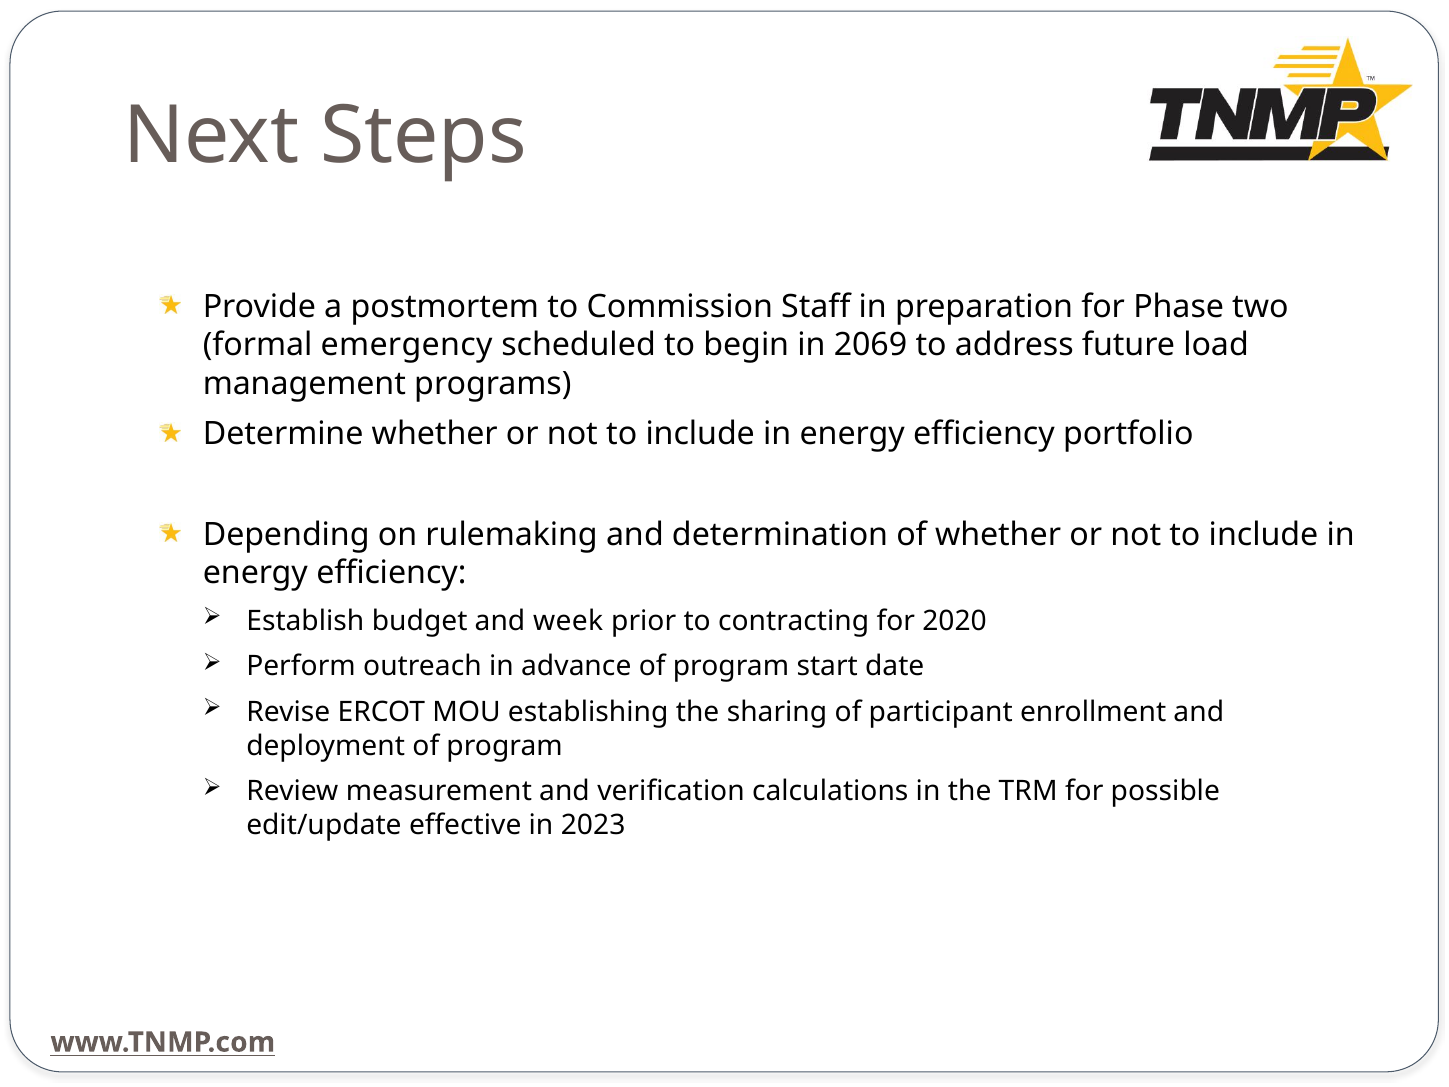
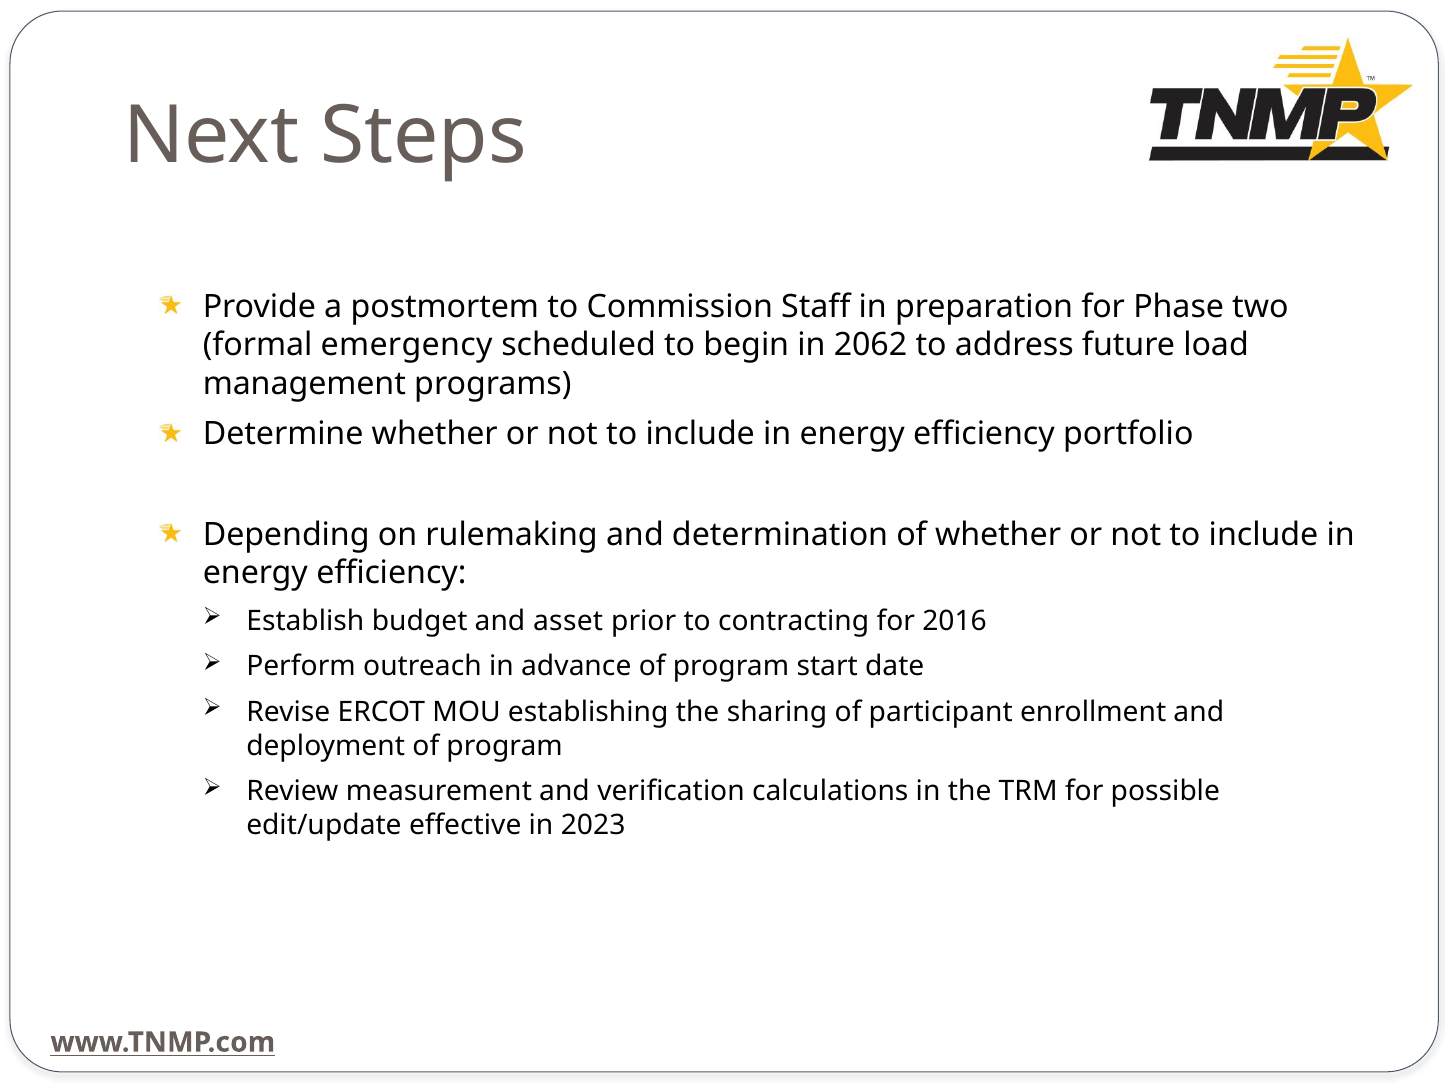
2069: 2069 -> 2062 (871, 345)
week: week -> asset (568, 621)
2020: 2020 -> 2016 (955, 621)
